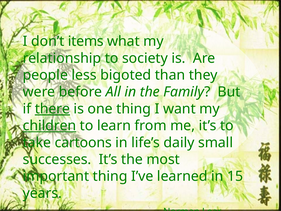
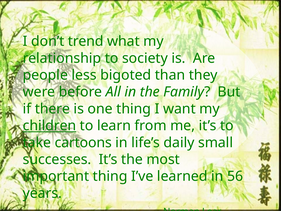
items: items -> trend (86, 41)
there underline: present -> none (52, 109)
15: 15 -> 56 (235, 176)
